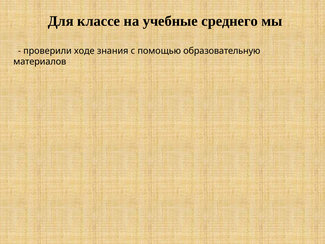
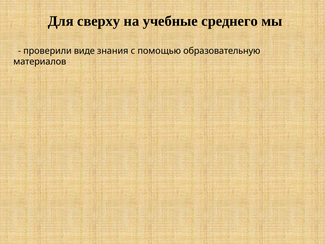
классе: классе -> сверху (99, 21)
ходе: ходе -> виде (84, 51)
